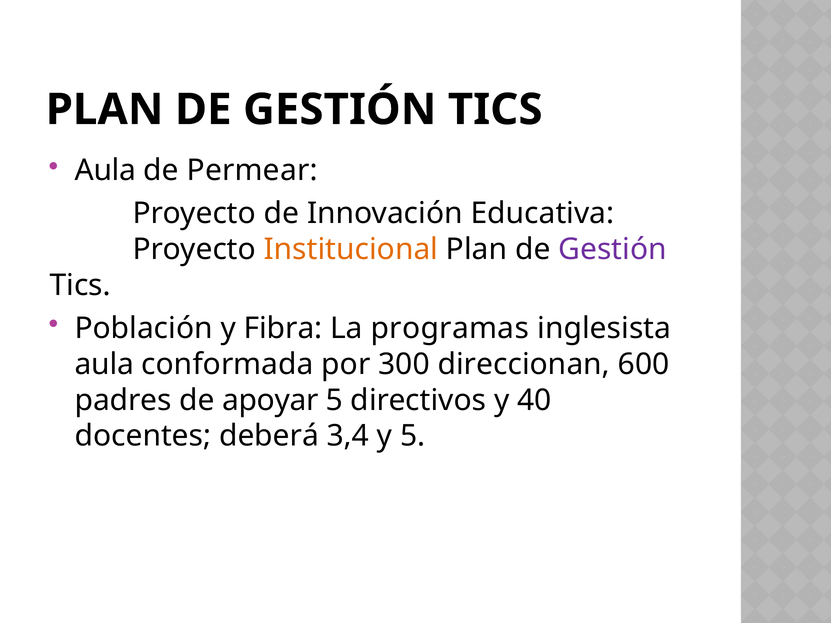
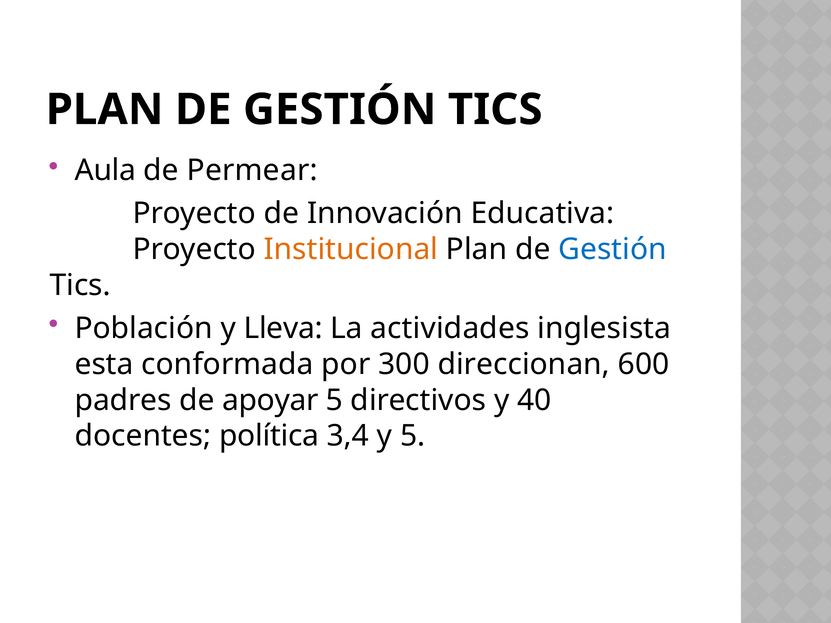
Gestión colour: purple -> blue (612, 249)
Fibra: Fibra -> Lleva (283, 328)
programas: programas -> actividades (450, 328)
aula: aula -> esta (104, 364)
deberá: deberá -> política (269, 436)
